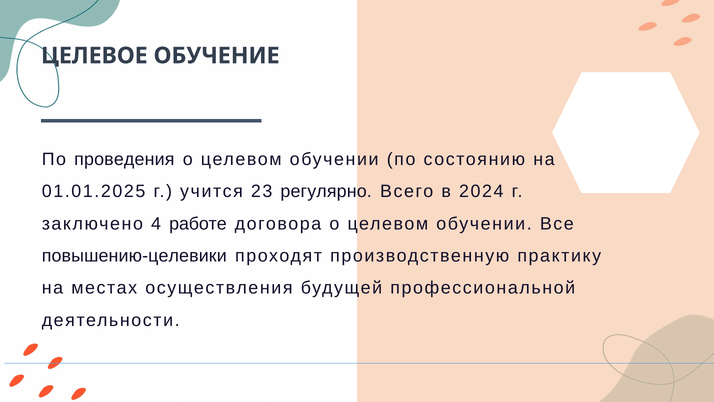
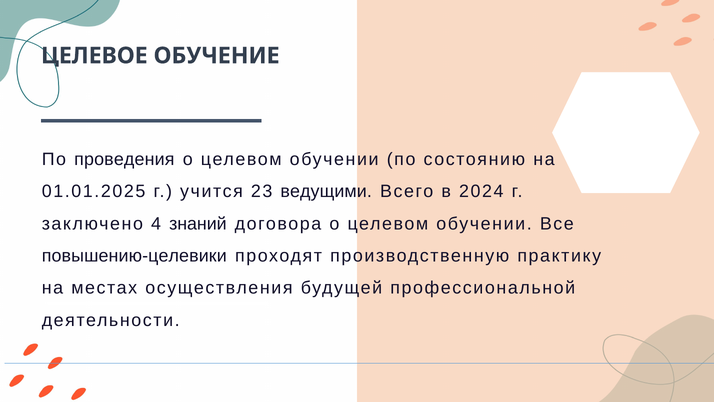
регулярно: регулярно -> ведущими (326, 191)
работе: работе -> знаний (198, 223)
